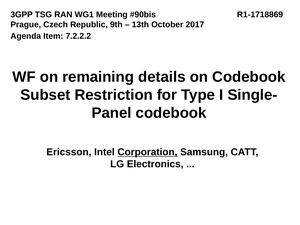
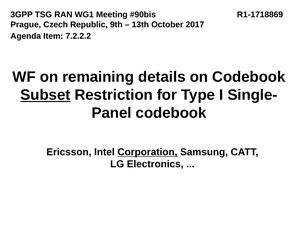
Subset underline: none -> present (45, 95)
